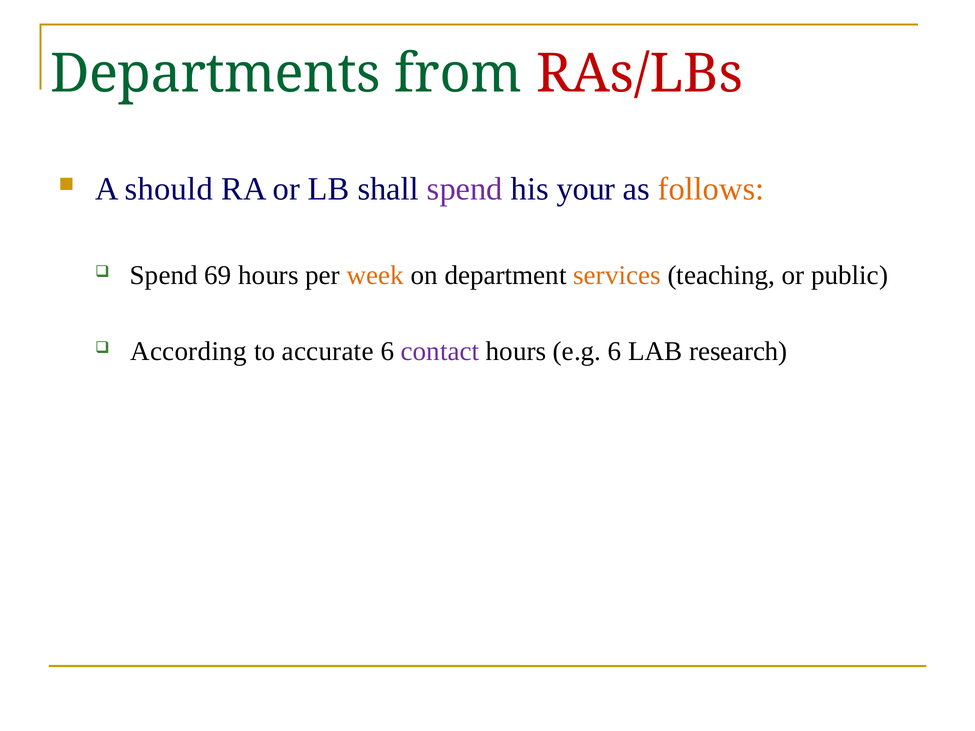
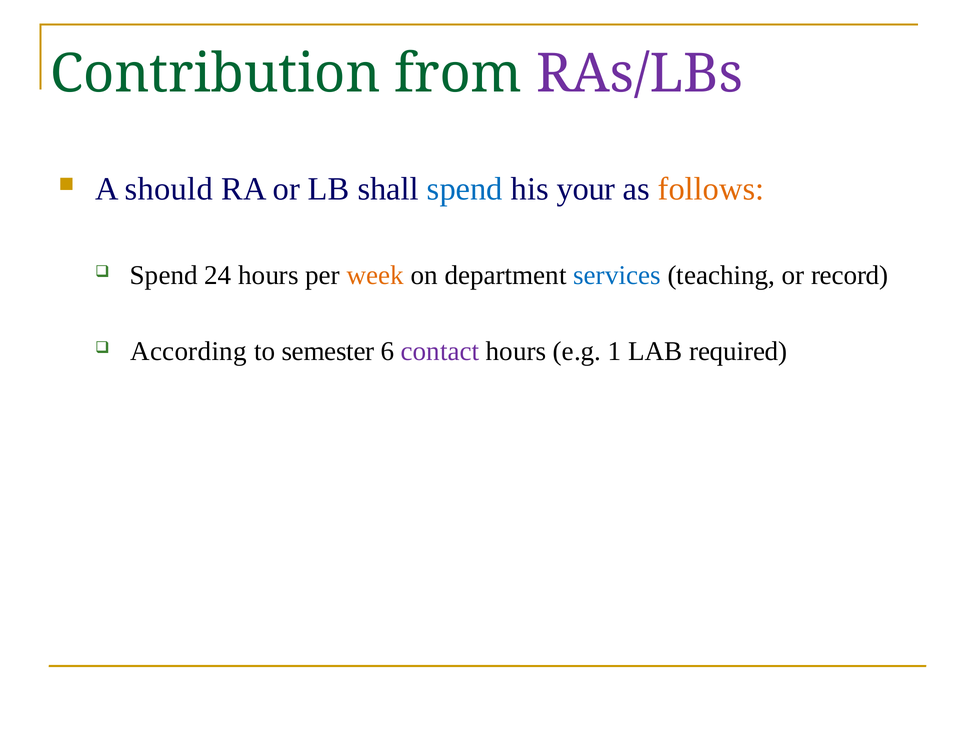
Departments: Departments -> Contribution (215, 74)
RAs/LBs colour: red -> purple (640, 74)
spend colour: purple -> blue (465, 189)
69: 69 -> 24 (218, 275)
services colour: orange -> blue (617, 275)
public: public -> record (850, 275)
accurate: accurate -> semester (328, 351)
e.g 6: 6 -> 1 (615, 351)
research: research -> required (738, 351)
